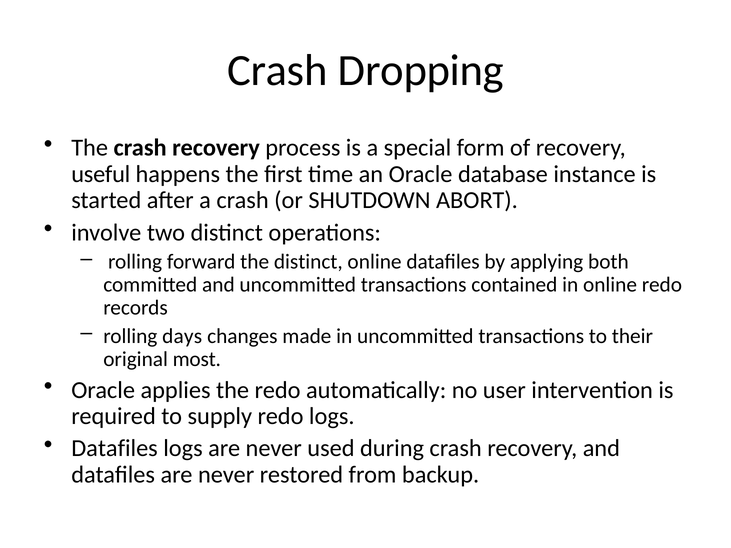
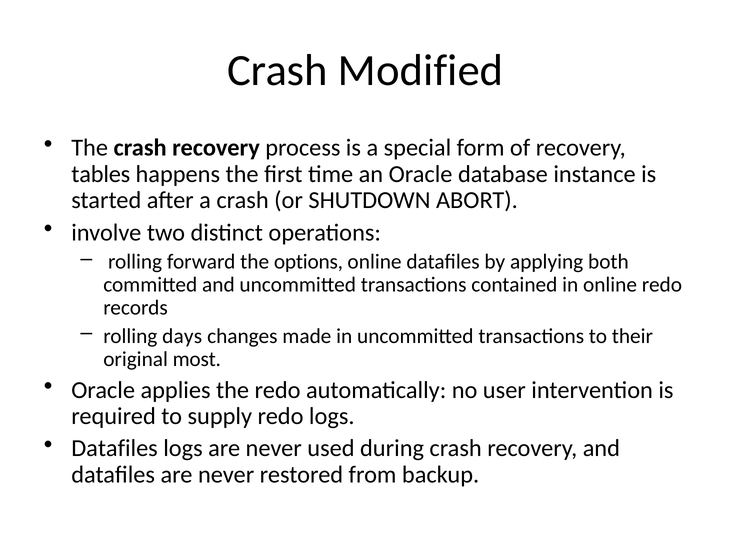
Dropping: Dropping -> Modified (421, 71)
useful: useful -> tables (101, 174)
the distinct: distinct -> options (308, 262)
